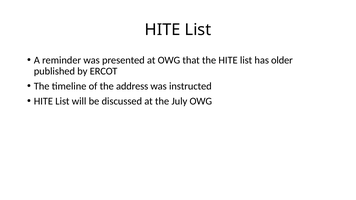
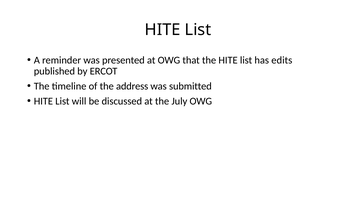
older: older -> edits (282, 60)
instructed: instructed -> submitted (190, 86)
